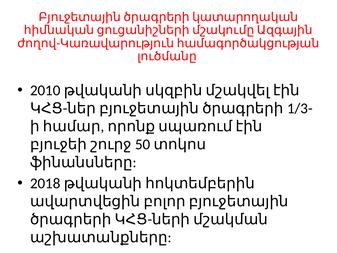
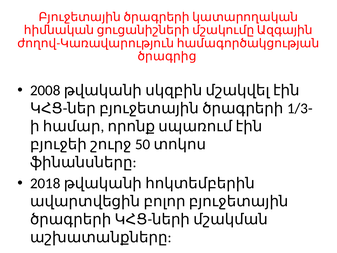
լուծմանը: լուծմանը -> ծրագրից (167, 56)
2010: 2010 -> 2008 (45, 90)
